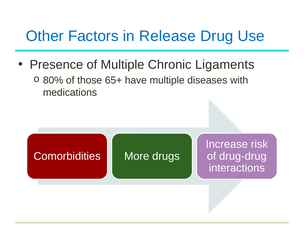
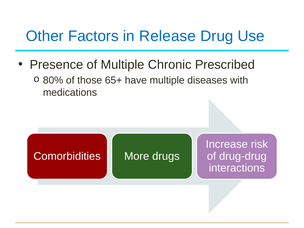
Ligaments: Ligaments -> Prescribed (225, 65)
